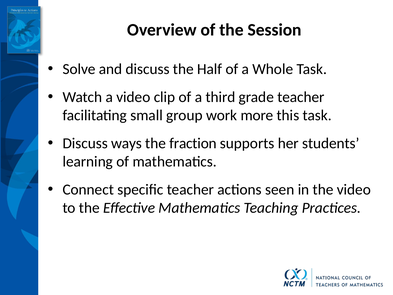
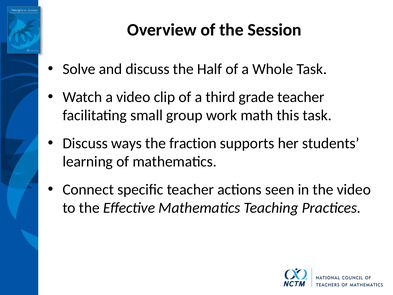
more: more -> math (257, 115)
